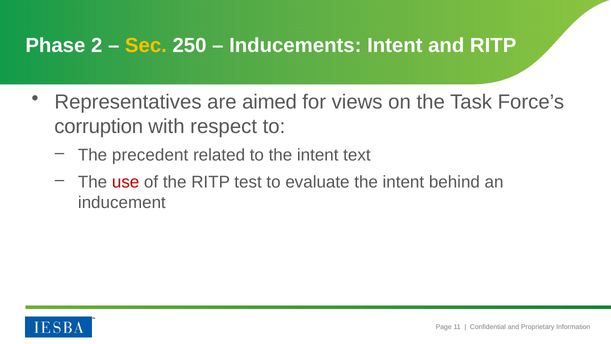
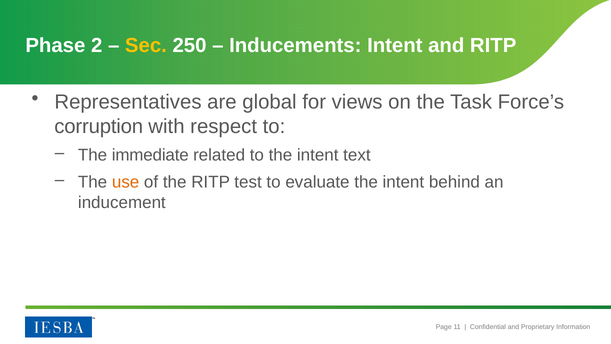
aimed: aimed -> global (269, 102)
precedent: precedent -> immediate (150, 155)
use colour: red -> orange (126, 182)
